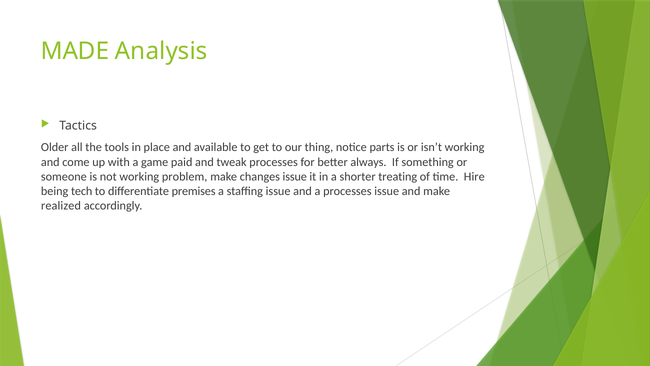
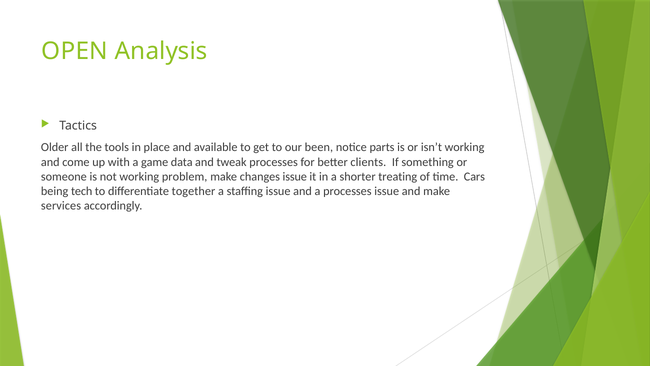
MADE: MADE -> OPEN (75, 51)
thing: thing -> been (319, 147)
paid: paid -> data (182, 162)
always: always -> clients (368, 162)
Hire: Hire -> Cars (474, 176)
premises: premises -> together (194, 191)
realized: realized -> services (61, 206)
